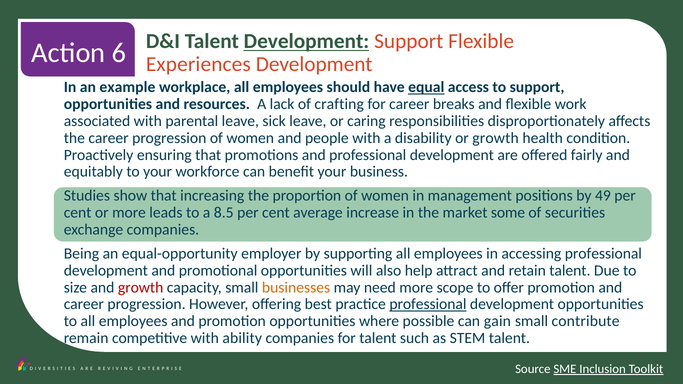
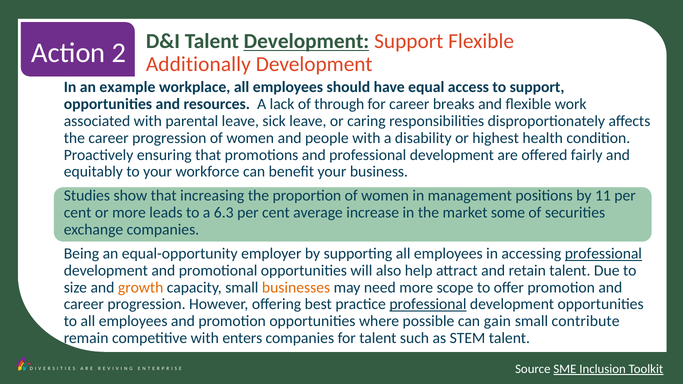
6: 6 -> 2 (119, 53)
Experiences: Experiences -> Additionally (198, 64)
equal underline: present -> none (426, 87)
crafting: crafting -> through (339, 104)
or growth: growth -> highest (496, 138)
49: 49 -> 11 (603, 196)
8.5: 8.5 -> 6.3 (224, 213)
professional underline: none -> present (603, 254)
growth colour: red -> orange (141, 287)
ability: ability -> enters (242, 338)
